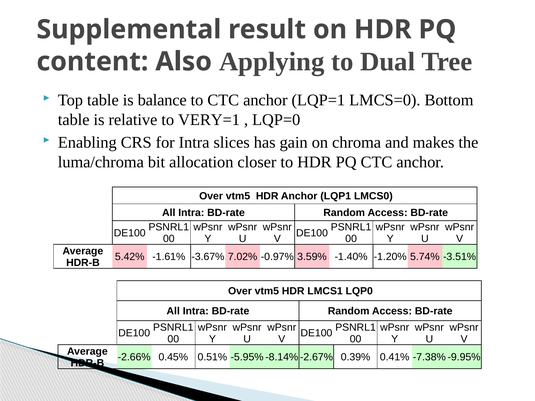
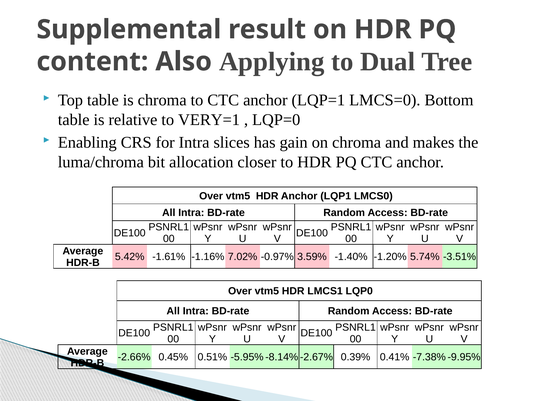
is balance: balance -> chroma (162, 100)
-3.67%: -3.67% -> -1.16% (208, 257)
